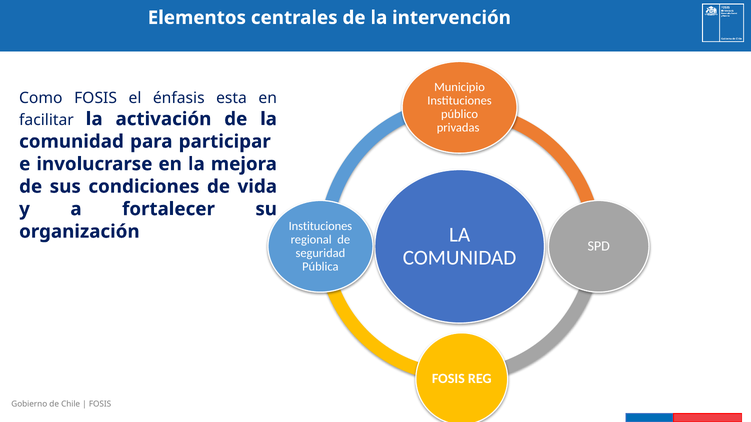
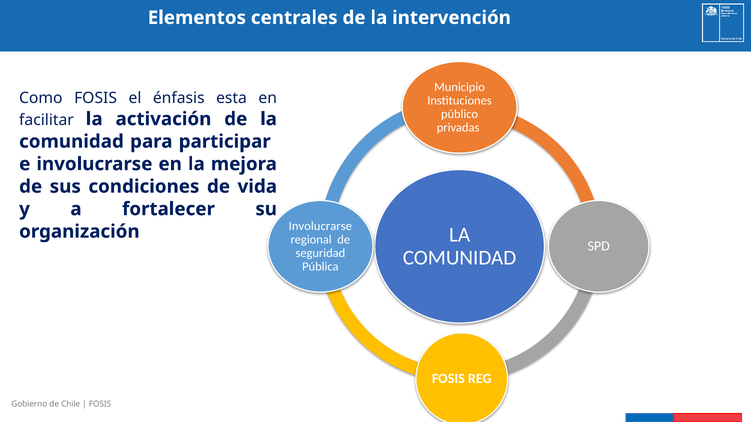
Instituciones: Instituciones -> Involucrarse (320, 226)
